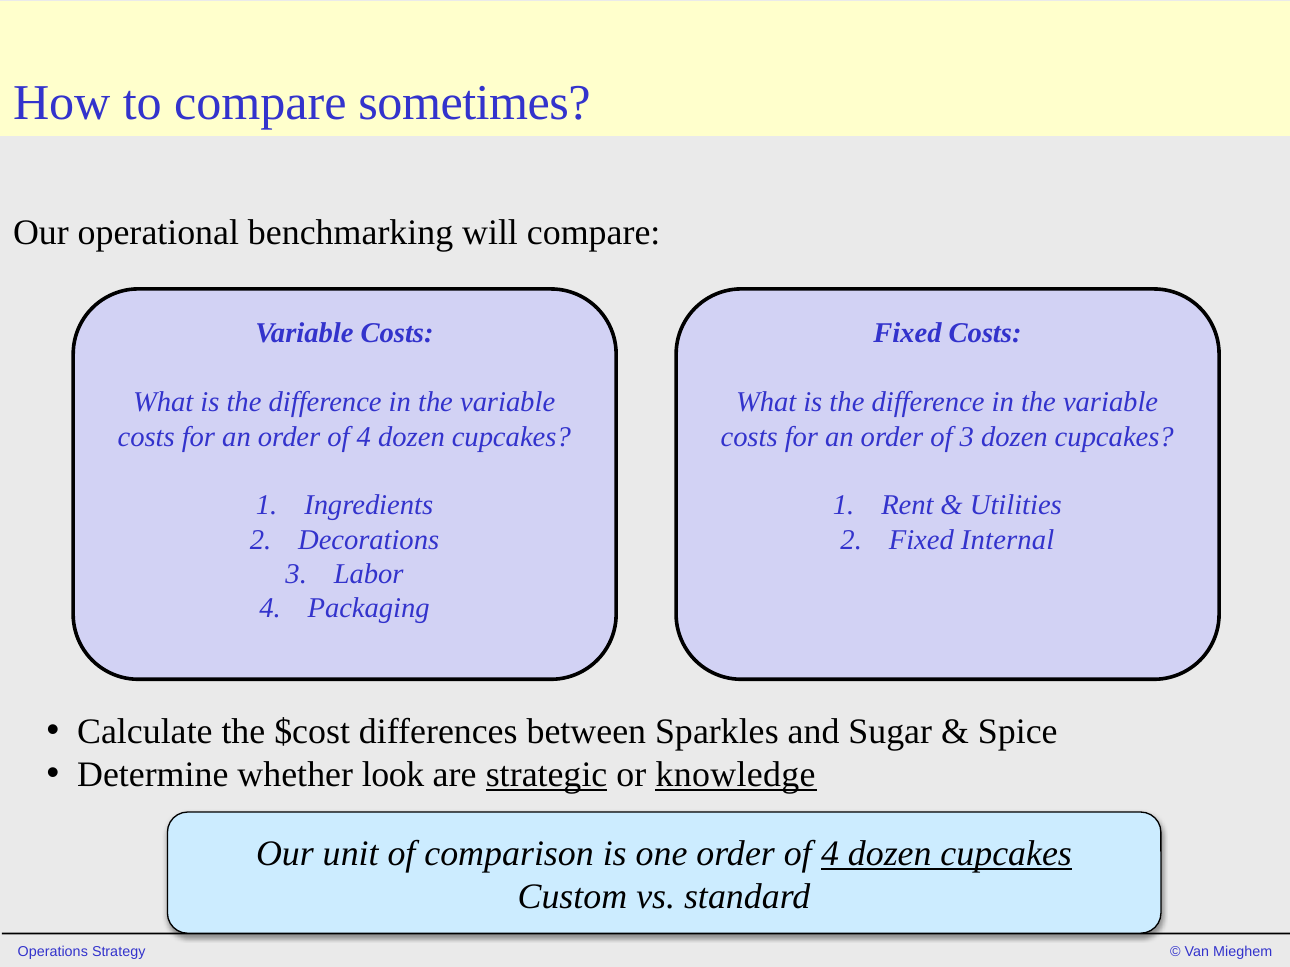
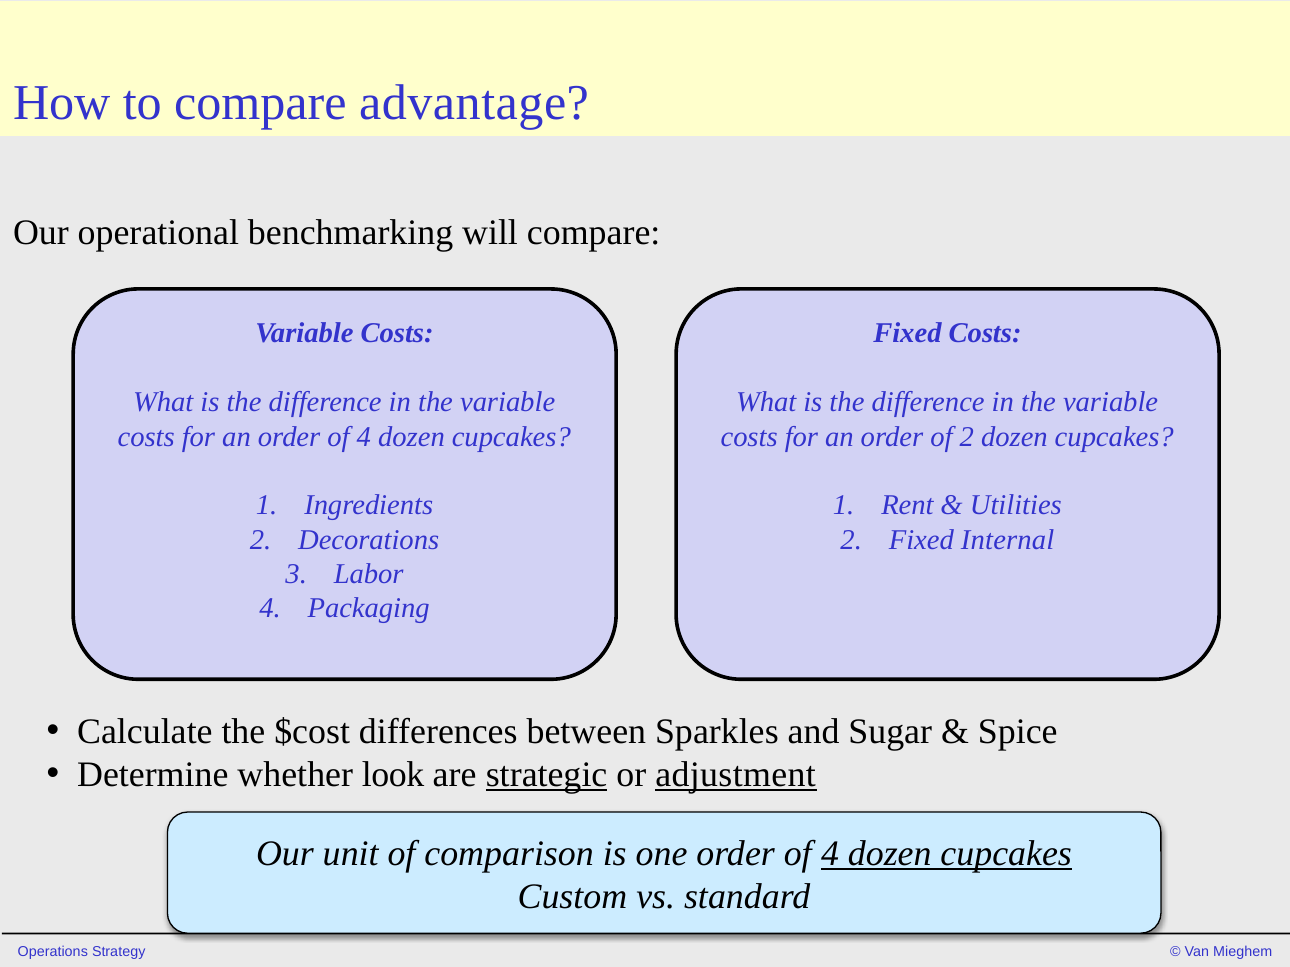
sometimes: sometimes -> advantage (474, 103)
of 3: 3 -> 2 (967, 437)
knowledge: knowledge -> adjustment (736, 775)
